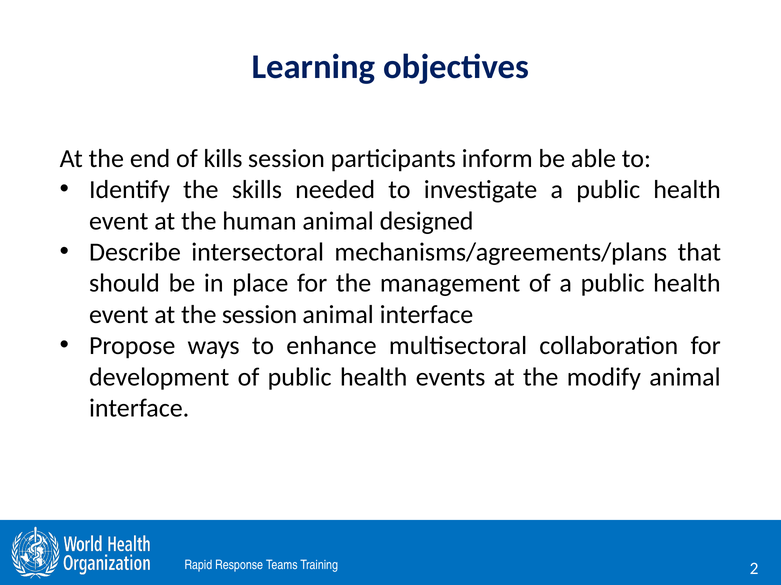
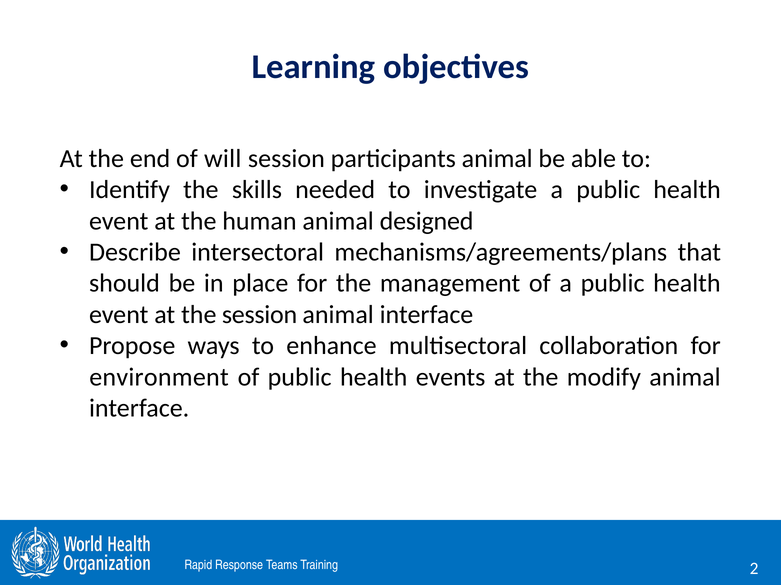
kills: kills -> will (223, 159)
participants inform: inform -> animal (497, 159)
development: development -> environment (159, 377)
